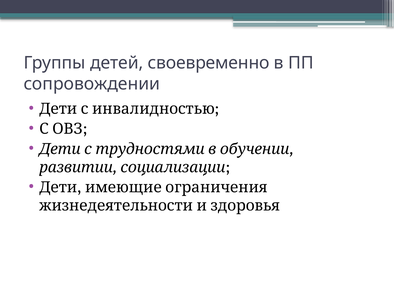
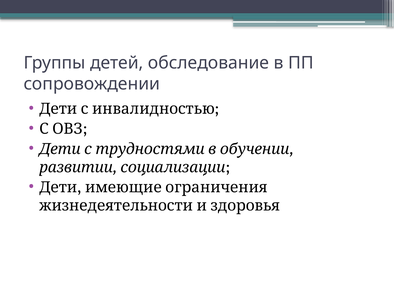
своевременно: своевременно -> обследование (209, 63)
